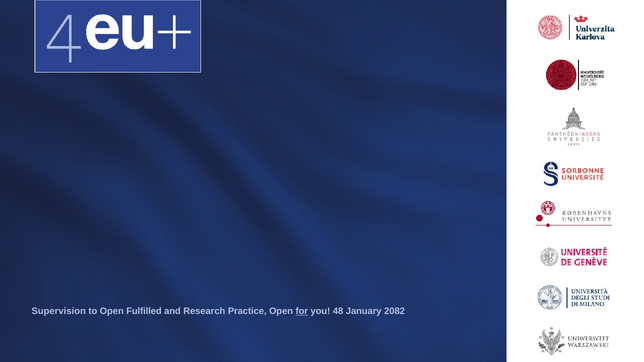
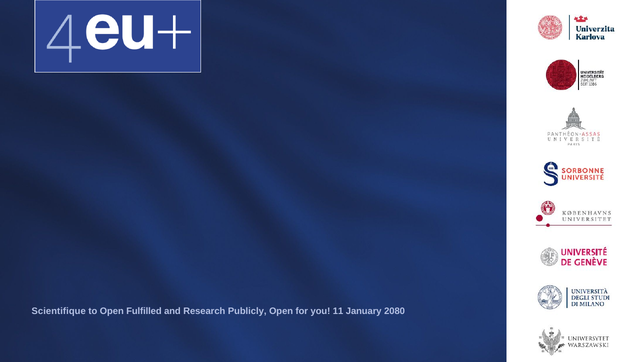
Supervision: Supervision -> Scientifique (59, 311)
Practice: Practice -> Publicly (247, 311)
for underline: present -> none (302, 311)
48: 48 -> 11 (338, 311)
2082: 2082 -> 2080 (395, 311)
